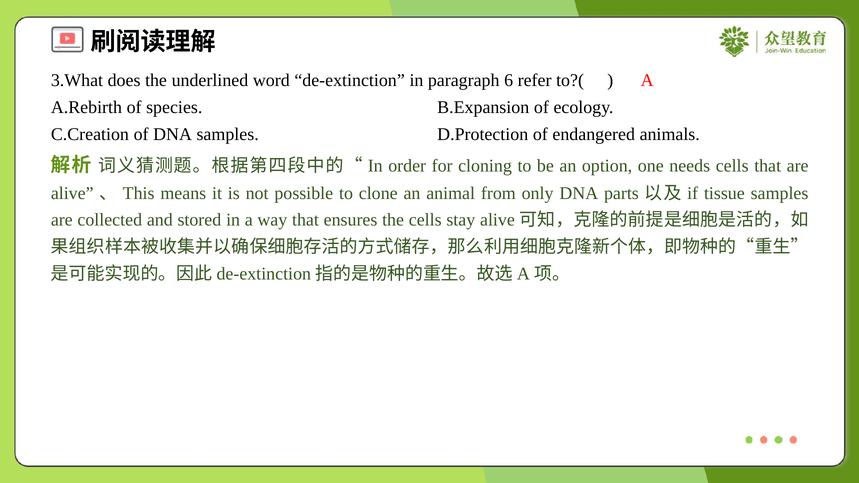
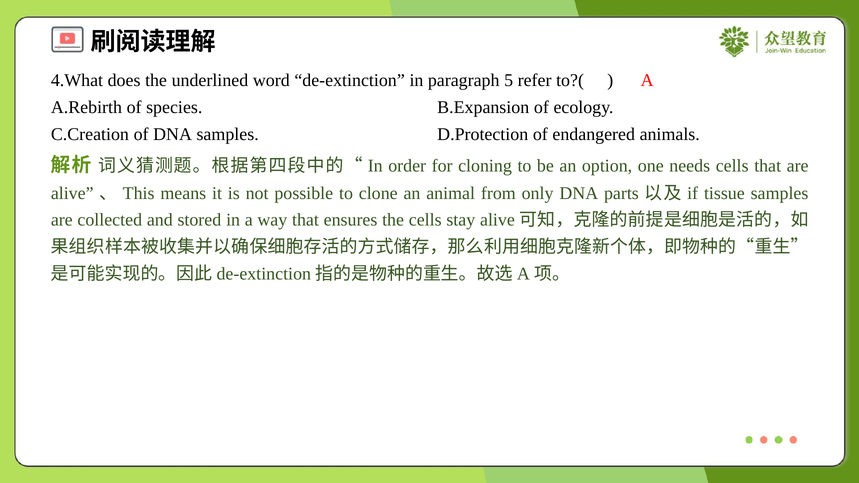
3.What: 3.What -> 4.What (77, 80)
6: 6 -> 5 (509, 80)
